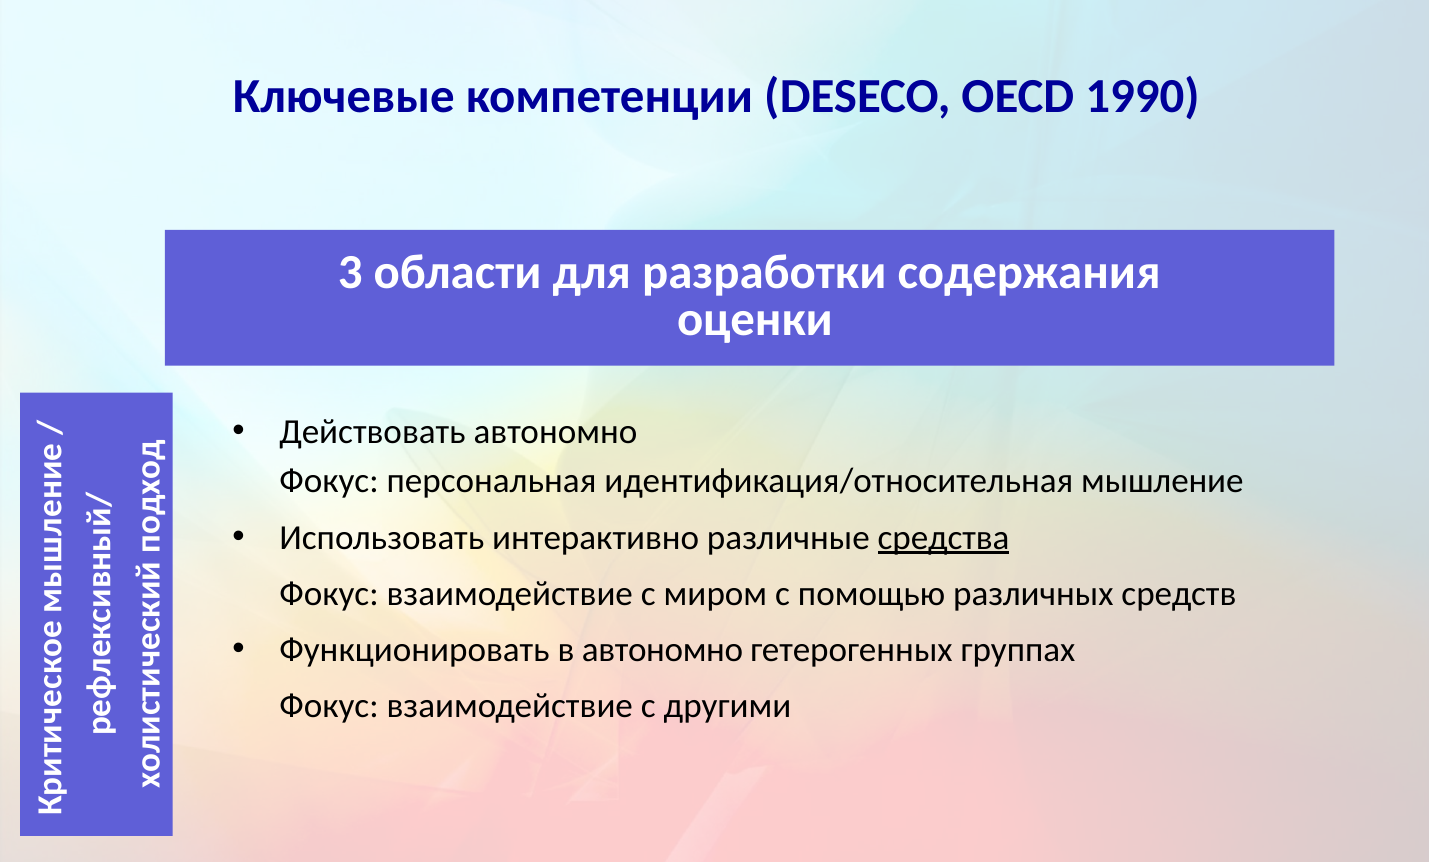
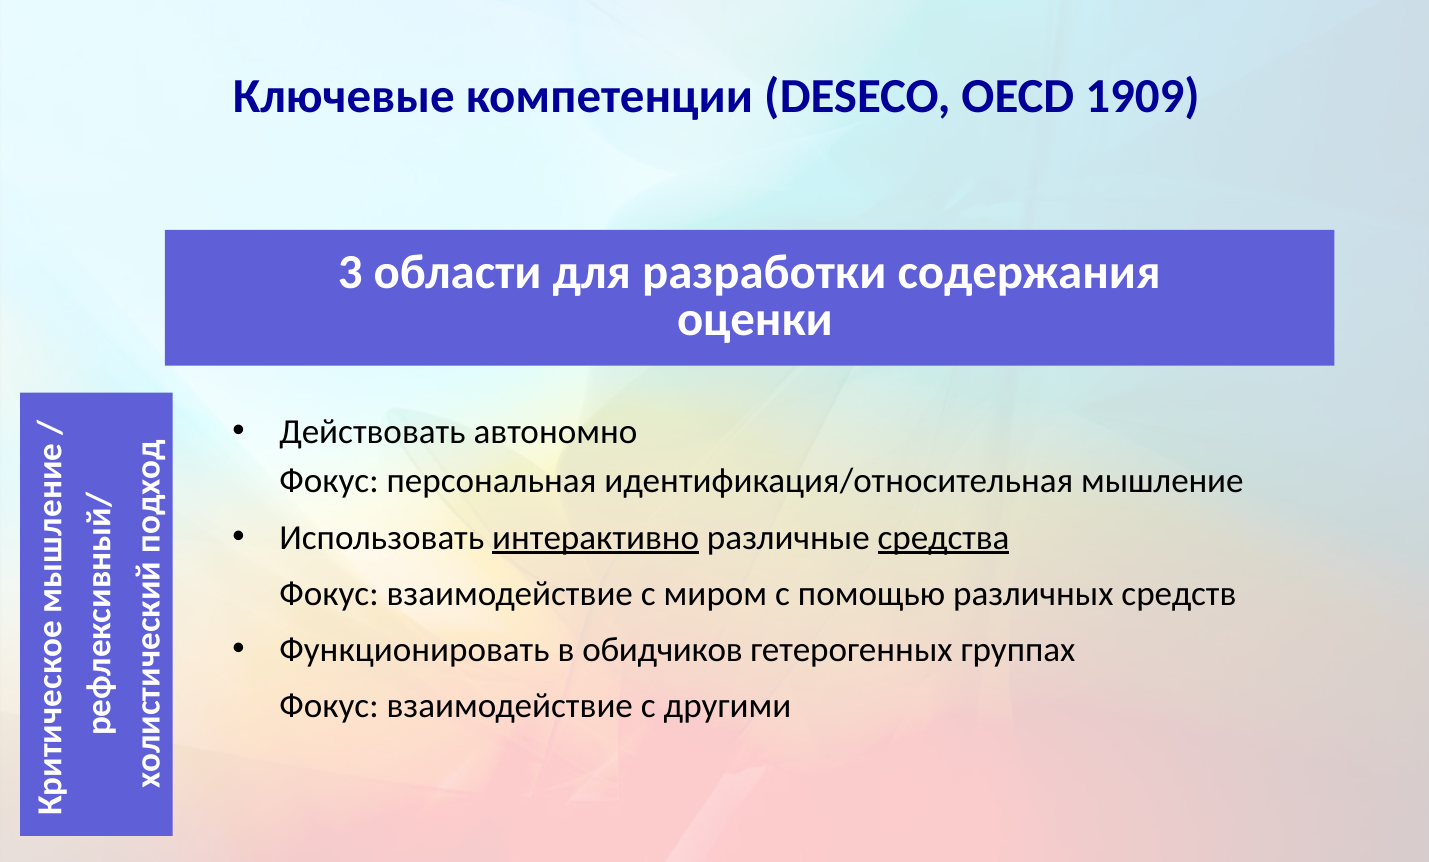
1990: 1990 -> 1909 (1143, 96)
интерактивно underline: none -> present (596, 537)
в автономно: автономно -> обидчиков (662, 650)
